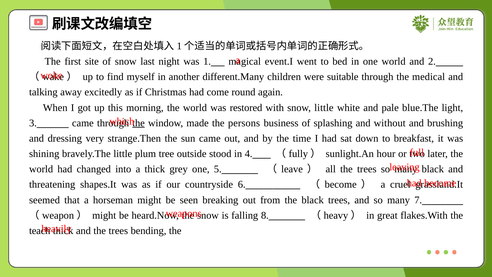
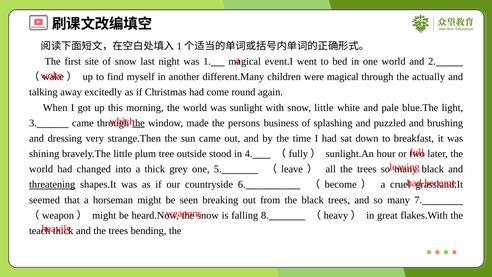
were suitable: suitable -> magical (343, 77)
medical: medical -> actually (429, 77)
restored: restored -> sunlight (246, 108)
without: without -> puzzled (390, 123)
threatening underline: none -> present (52, 184)
